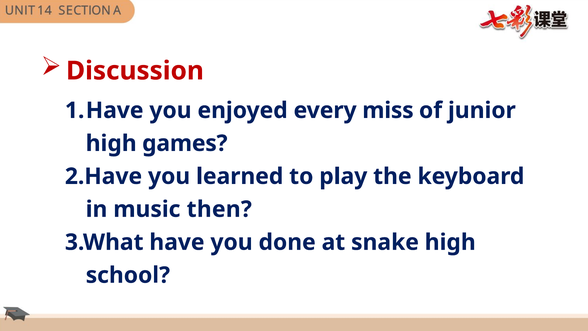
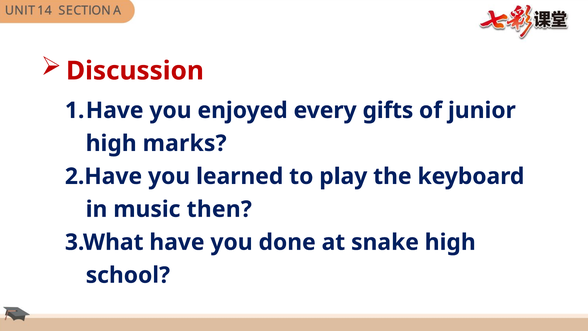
miss: miss -> gifts (388, 110)
games: games -> marks (185, 143)
